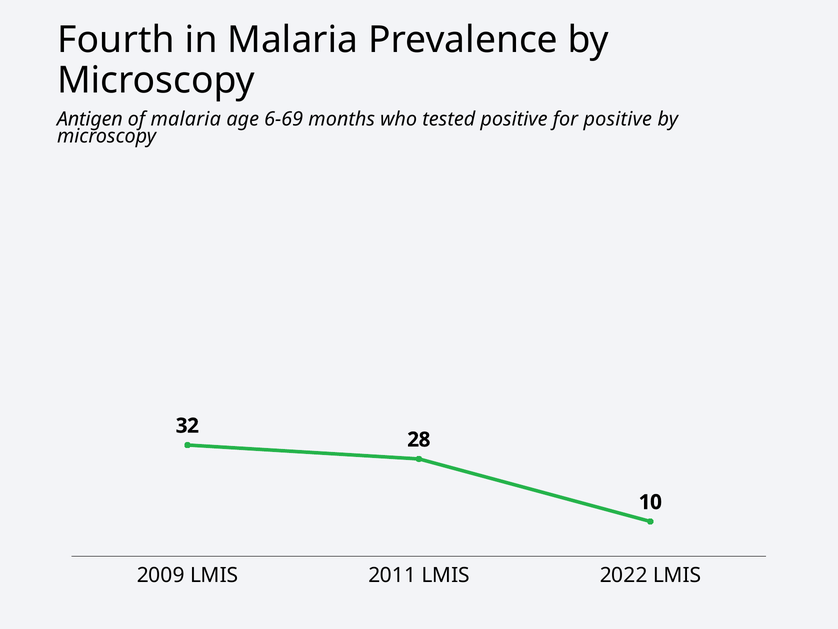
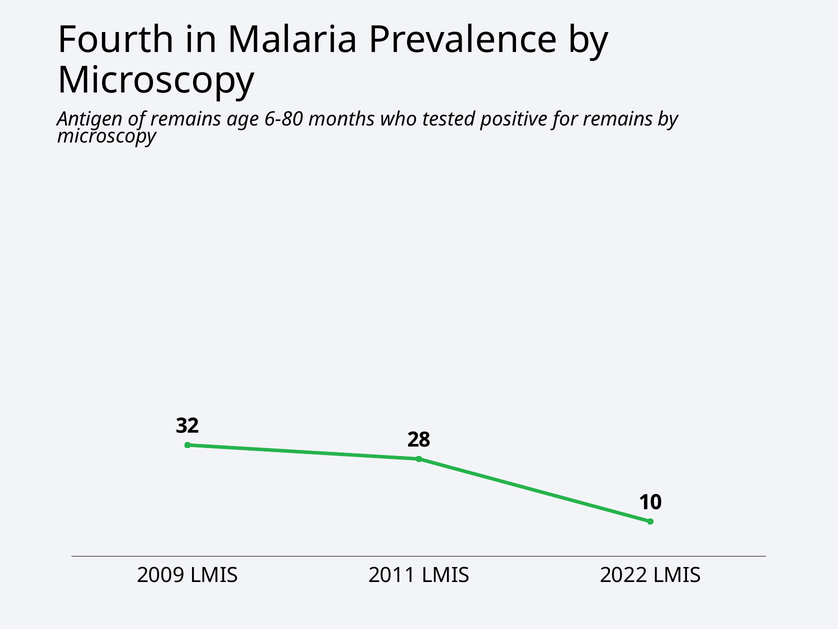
of malaria: malaria -> remains (186, 119)
6-69: 6-69 -> 6-80 (284, 119)
for positive: positive -> remains (618, 119)
